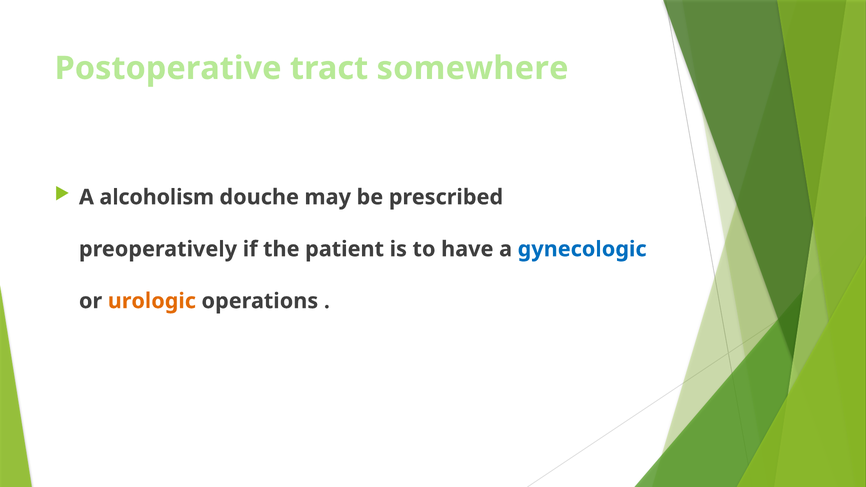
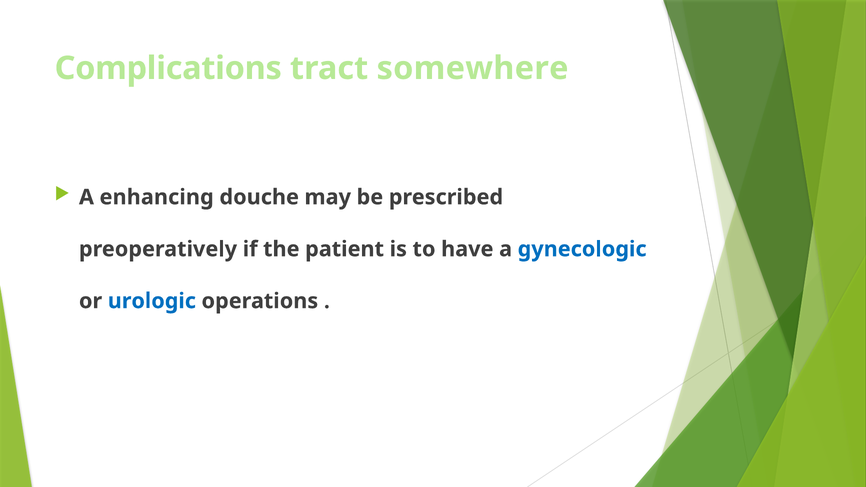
Postoperative: Postoperative -> Complications (168, 68)
alcoholism: alcoholism -> enhancing (157, 197)
urologic colour: orange -> blue (152, 301)
